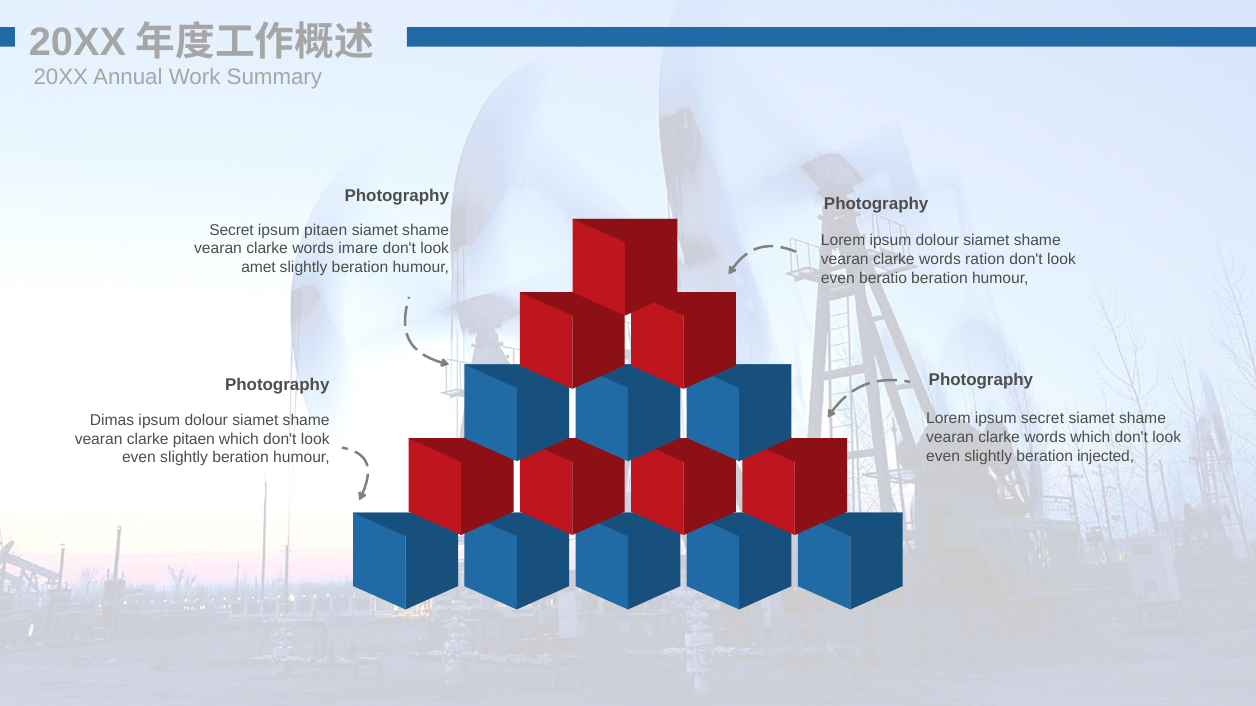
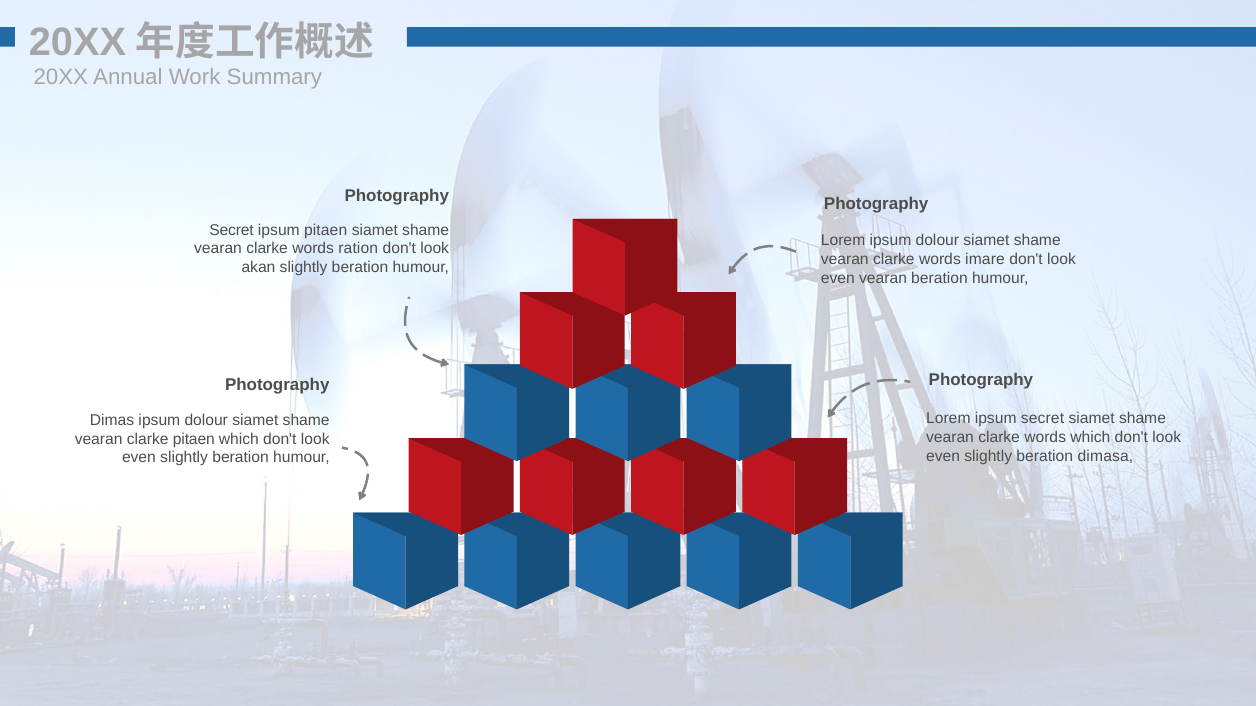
imare: imare -> ration (358, 249)
ration: ration -> imare (985, 259)
amet: amet -> akan (258, 268)
even beratio: beratio -> vearan (883, 278)
injected: injected -> dimasa (1105, 457)
